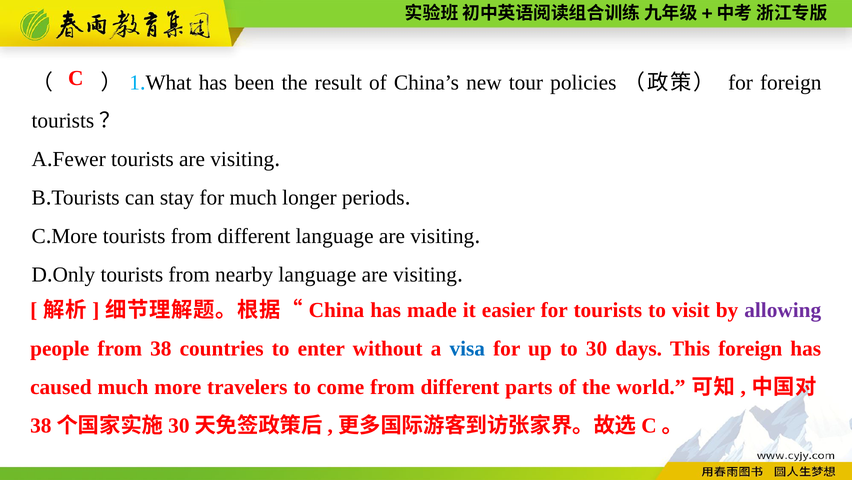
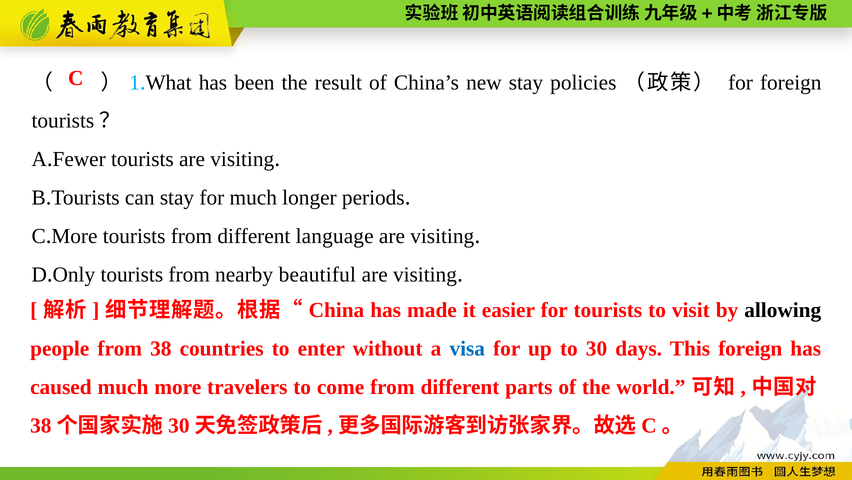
new tour: tour -> stay (526, 82)
nearby language: language -> beautiful (317, 274)
allowing colour: purple -> black (783, 310)
